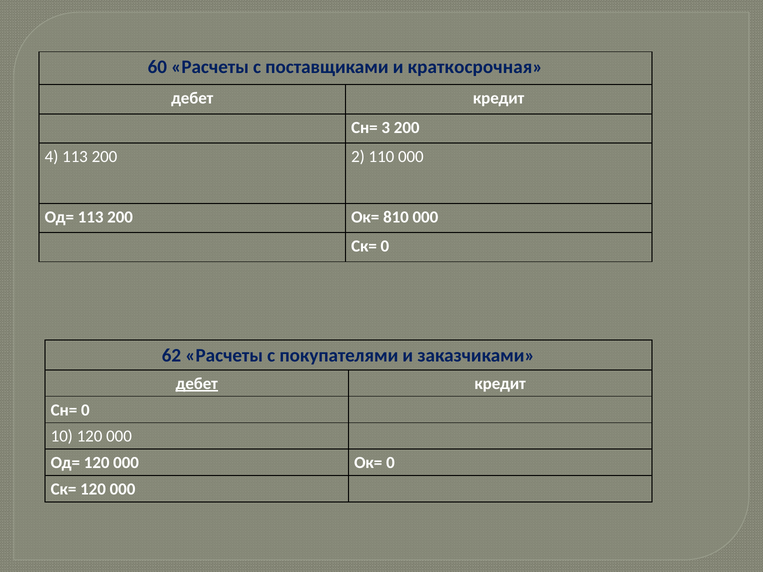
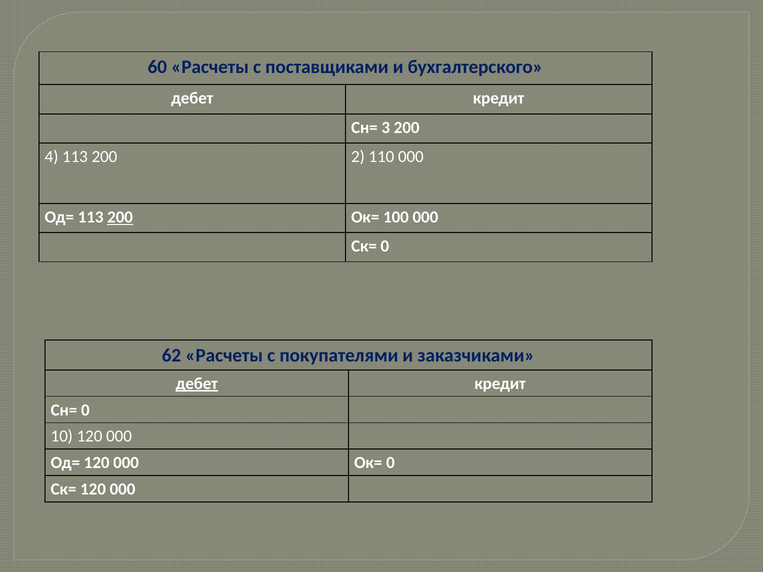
краткосрочная: краткосрочная -> бухгалтерского (475, 67)
200 underline: none -> present (120, 217)
810: 810 -> 100 (396, 217)
